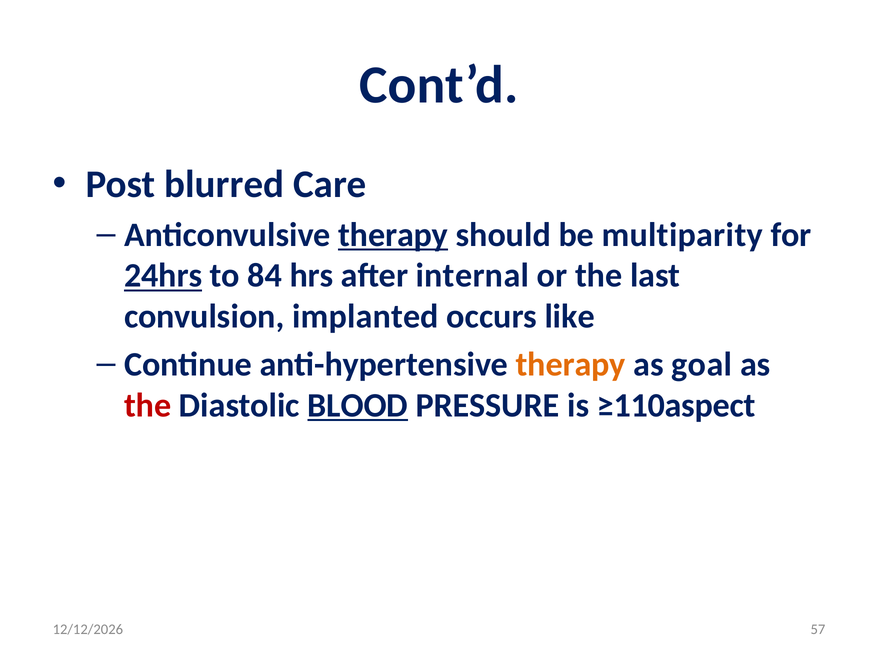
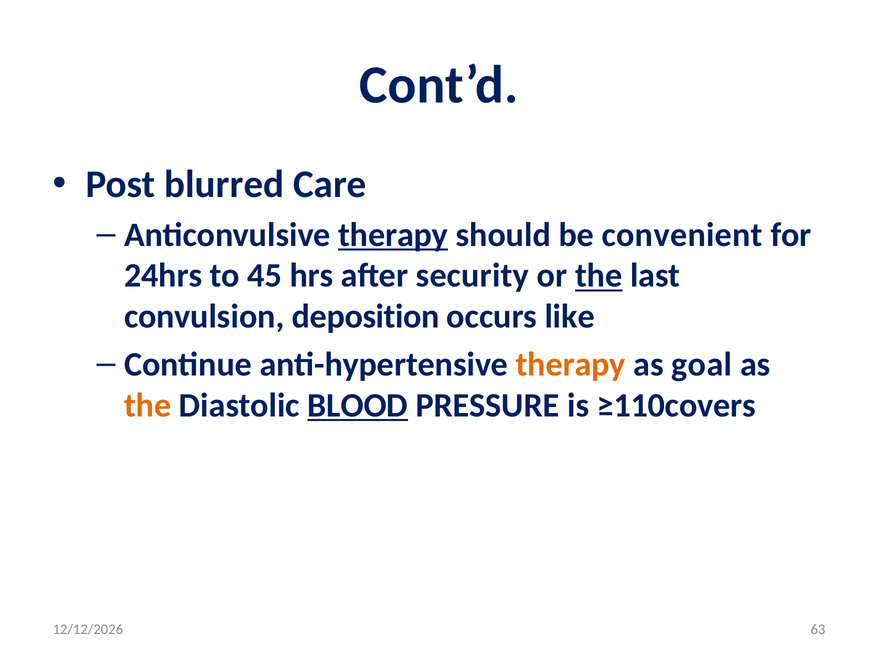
multiparity: multiparity -> convenient (682, 235)
24hrs underline: present -> none (163, 275)
84: 84 -> 45 (265, 275)
internal: internal -> security (472, 275)
the underline: none -> present (599, 275)
implanted: implanted -> deposition (366, 316)
the colour: red -> orange (148, 405)
≥110aspect: ≥110aspect -> ≥110covers (676, 405)
57: 57 -> 63 (818, 629)
